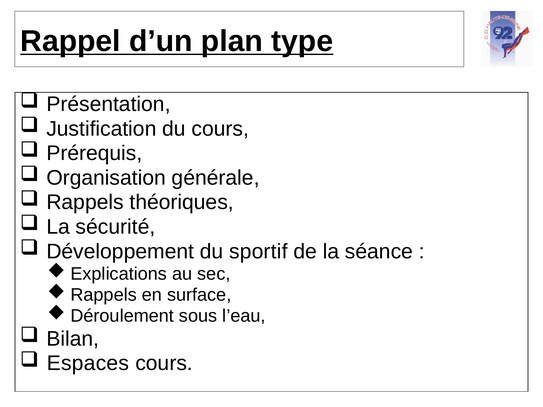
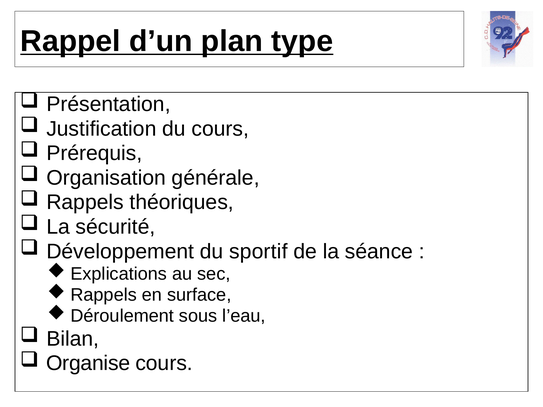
Espaces: Espaces -> Organise (88, 364)
